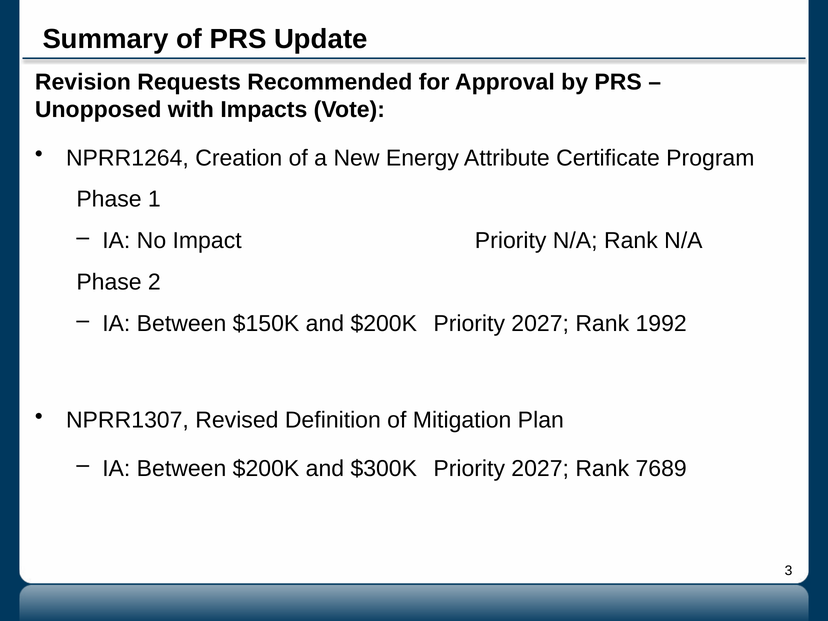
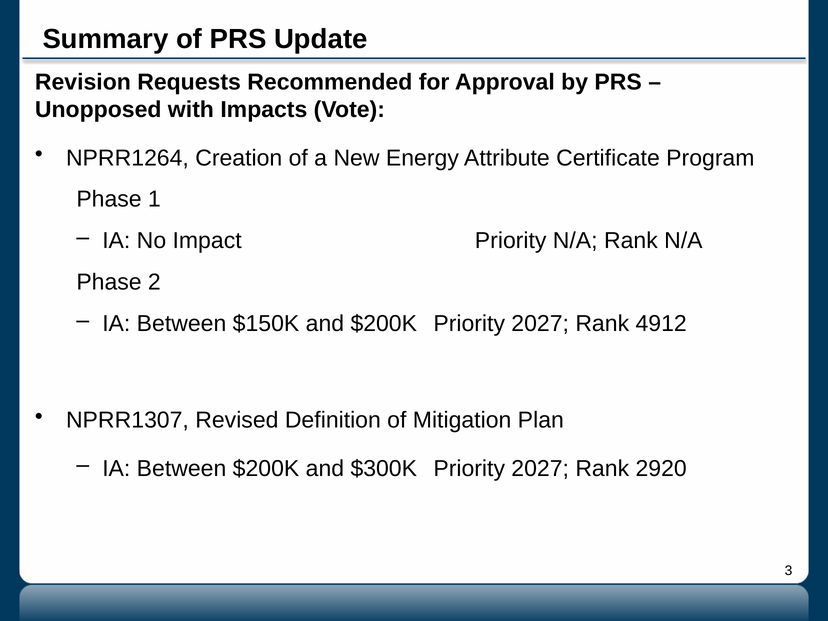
1992: 1992 -> 4912 (661, 324)
7689: 7689 -> 2920 (661, 469)
